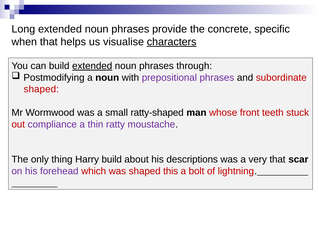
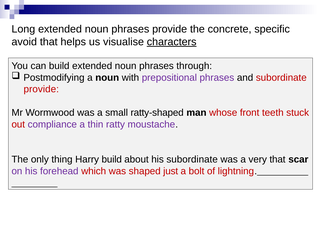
when: when -> avoid (24, 42)
extended underline: present -> none (92, 66)
shaped: shaped -> provide (41, 89)
his descriptions: descriptions -> subordinate (192, 160)
this: this -> just (171, 171)
